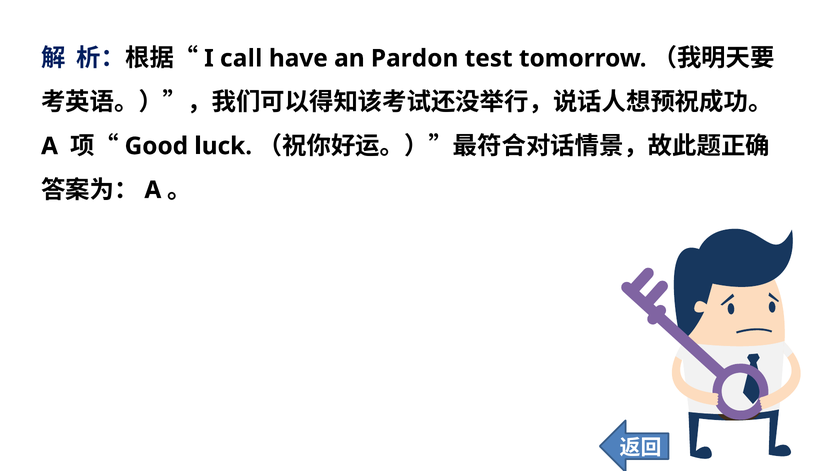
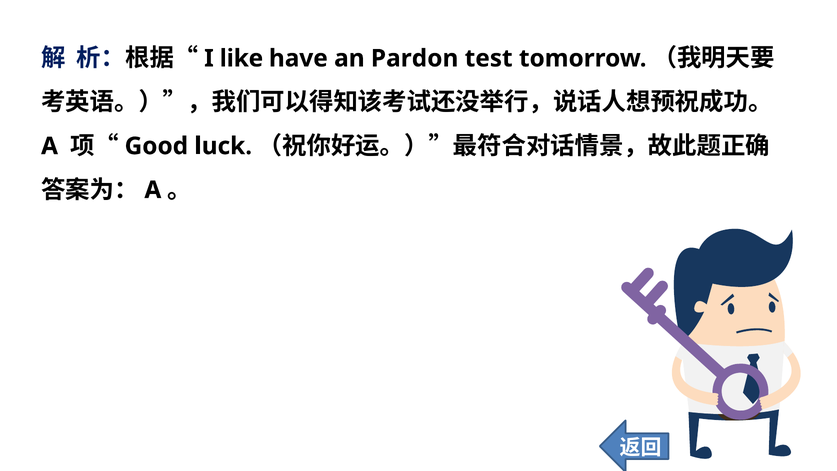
call: call -> like (241, 58)
